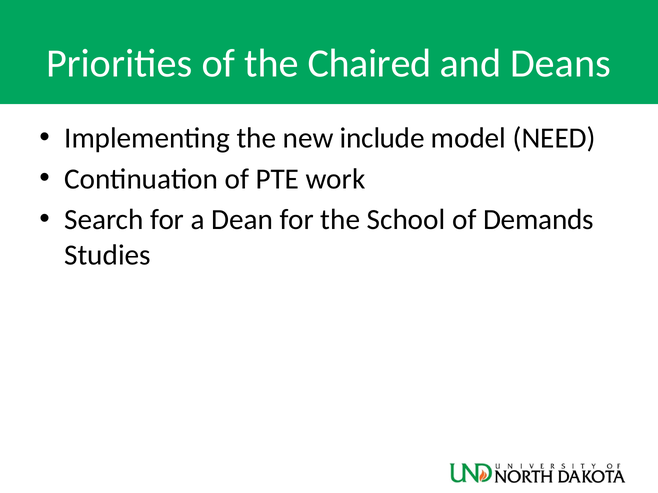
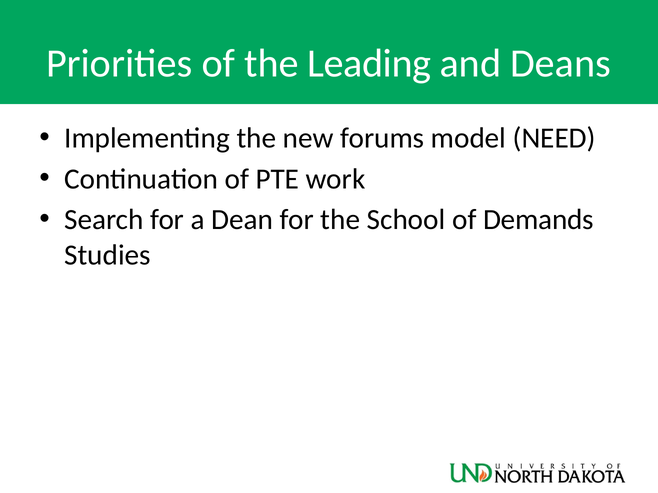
Chaired: Chaired -> Leading (369, 64)
include: include -> forums (382, 138)
